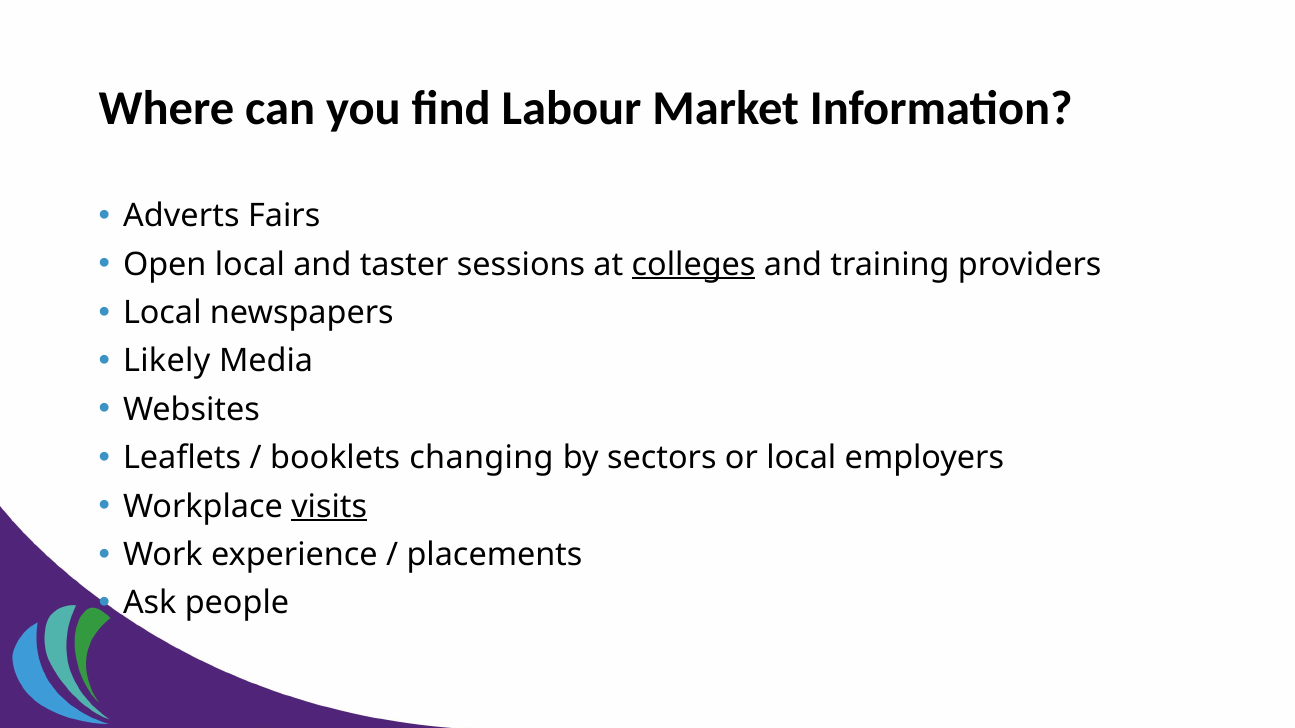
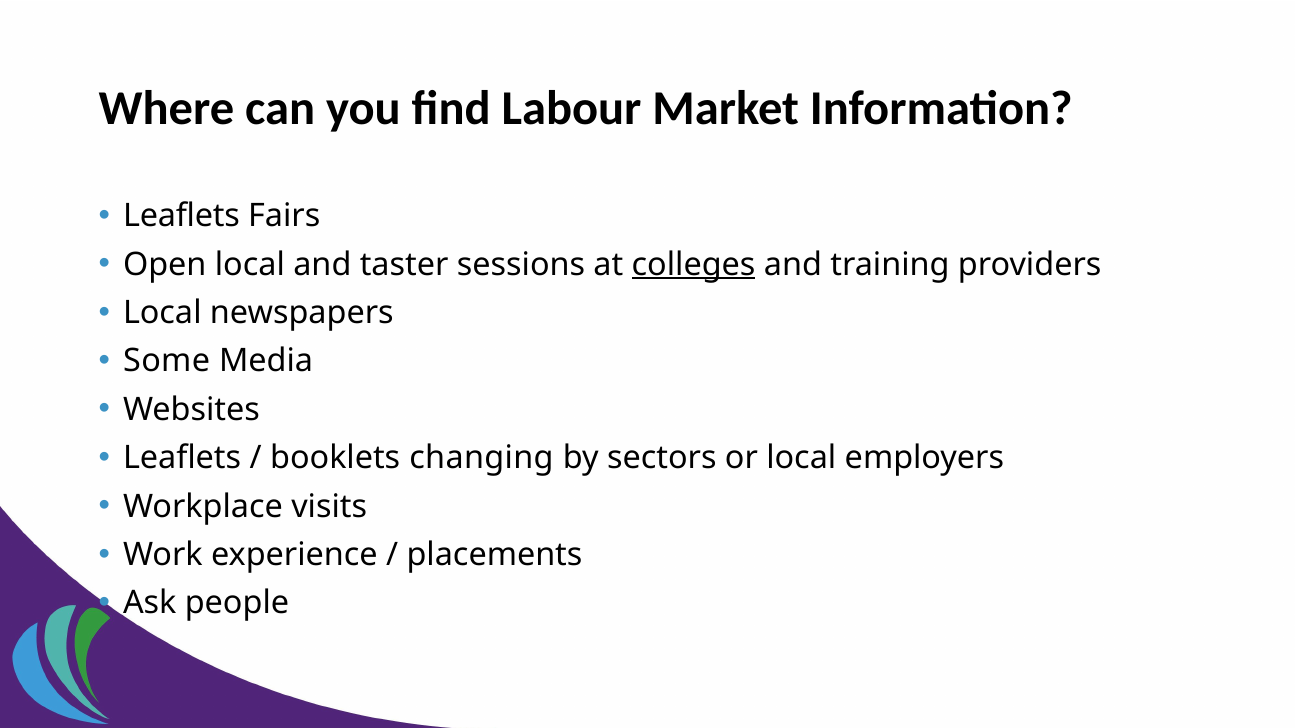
Adverts: Adverts -> Leaflets (181, 216)
Likely: Likely -> Some (167, 361)
visits underline: present -> none (329, 507)
